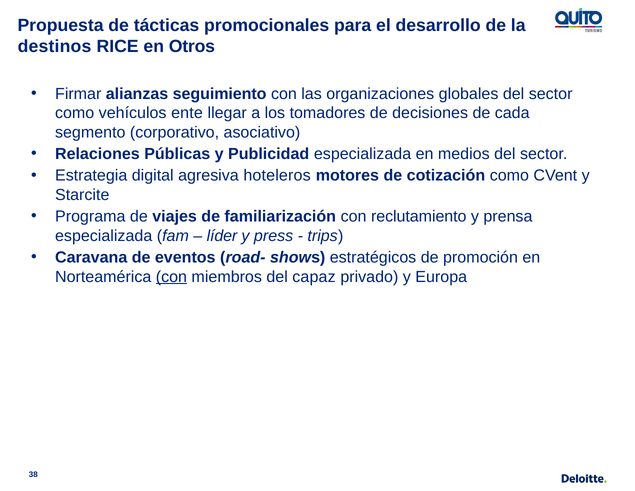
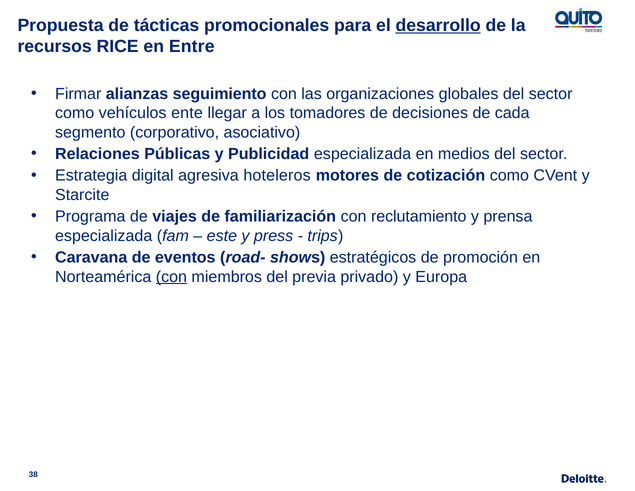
desarrollo underline: none -> present (438, 25)
destinos: destinos -> recursos (55, 47)
Otros: Otros -> Entre (192, 47)
líder: líder -> este (222, 236)
capaz: capaz -> previa (314, 277)
